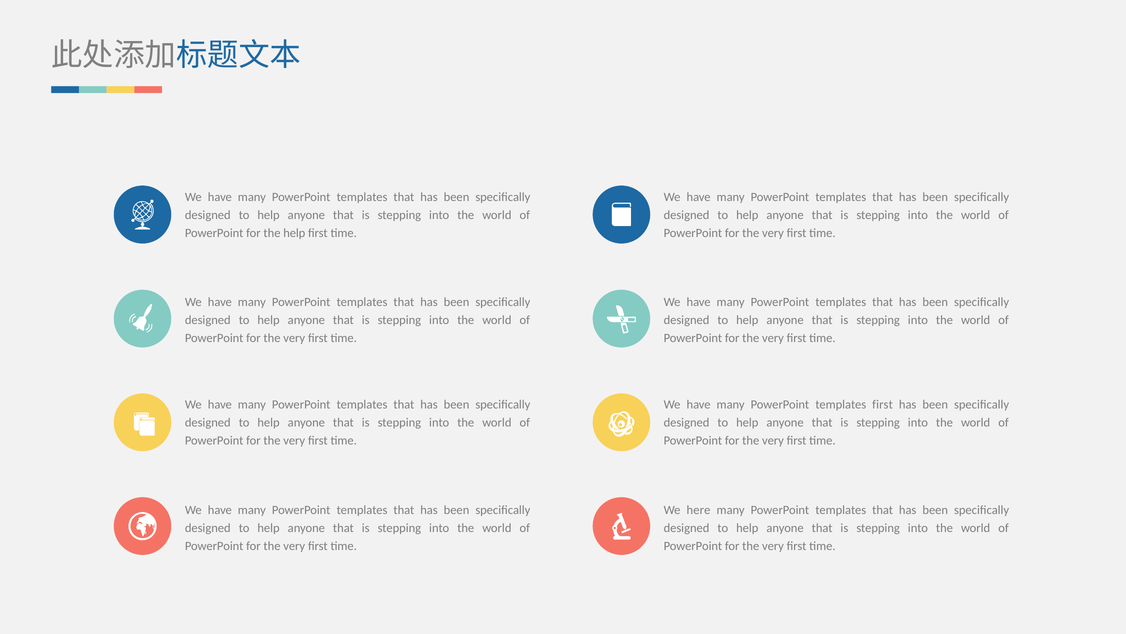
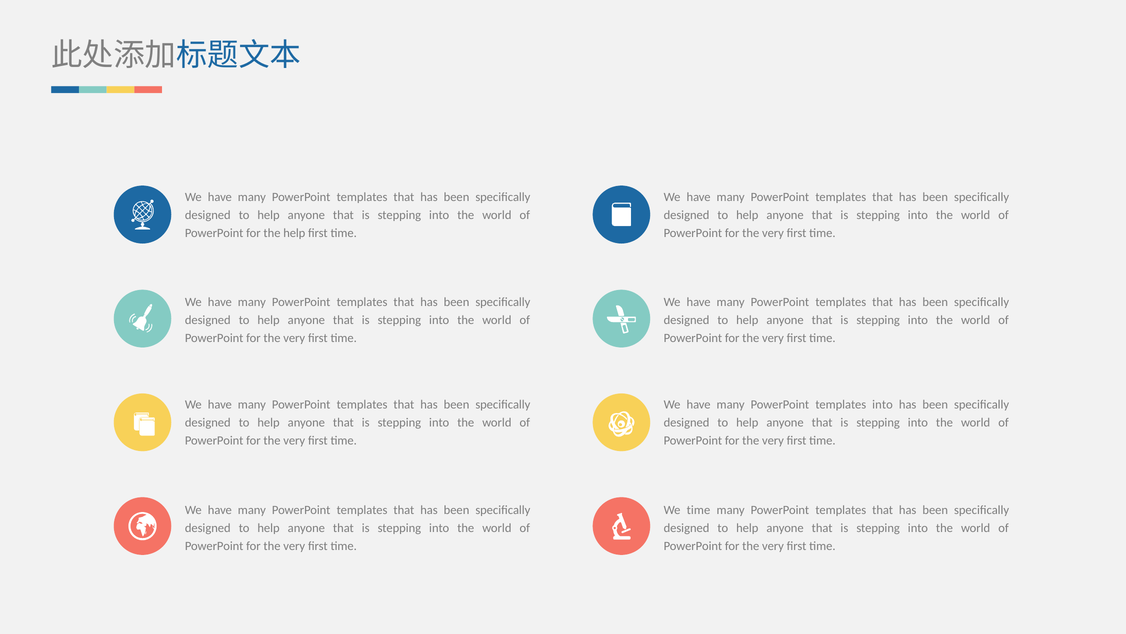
templates first: first -> into (883, 404)
We here: here -> time (698, 510)
